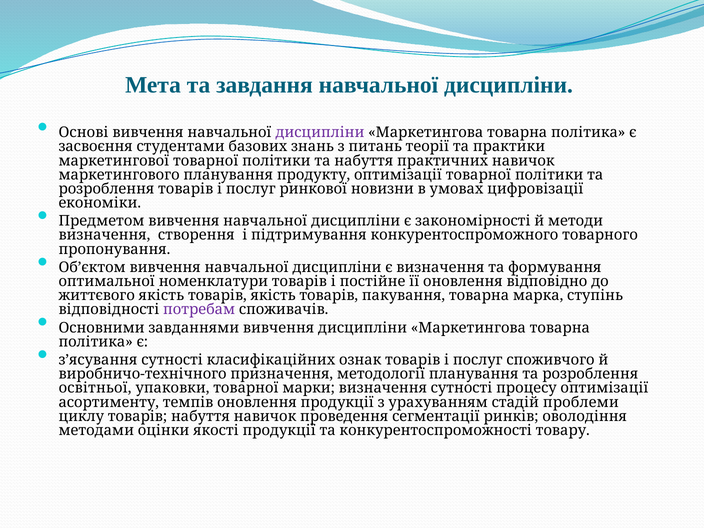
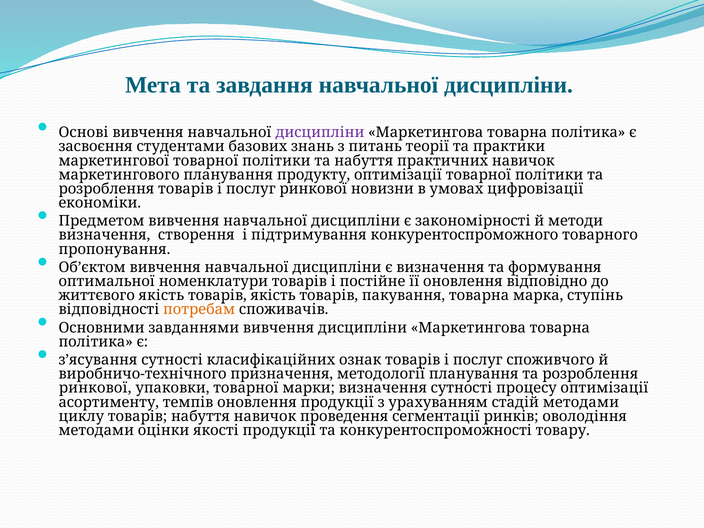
потребам colour: purple -> orange (199, 310)
освітньої: освітньої -> ринкової (95, 388)
стадій проблеми: проблеми -> методами (581, 402)
